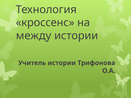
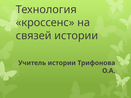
между: между -> связей (34, 36)
